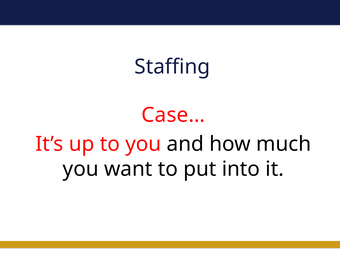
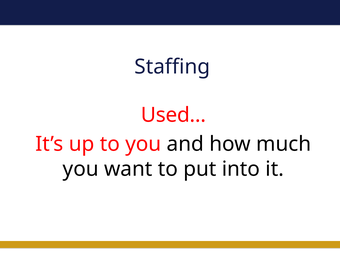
Case…: Case… -> Used… (173, 115)
